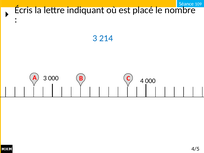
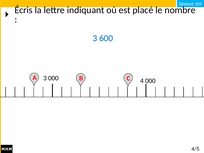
214: 214 -> 600 (106, 38)
